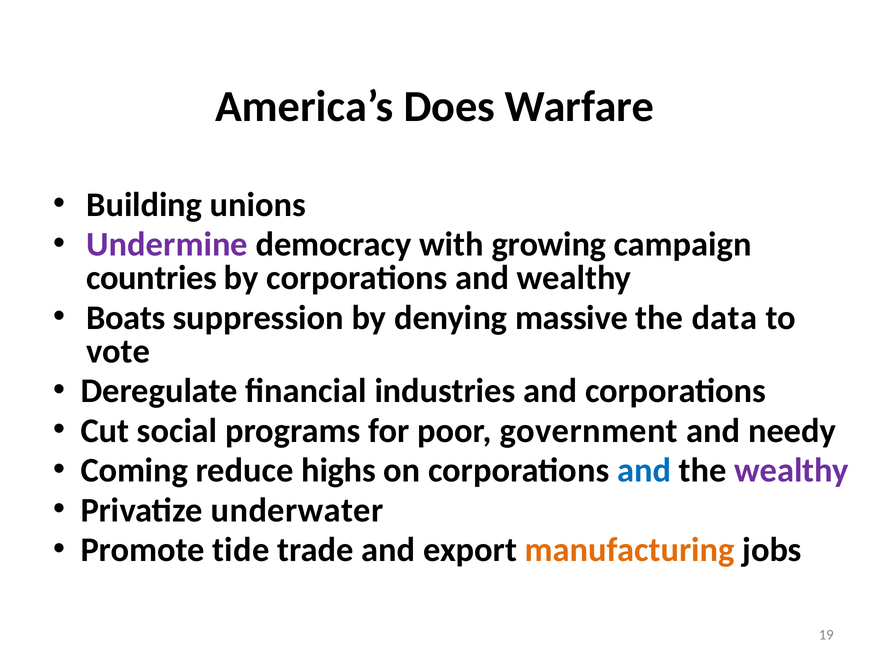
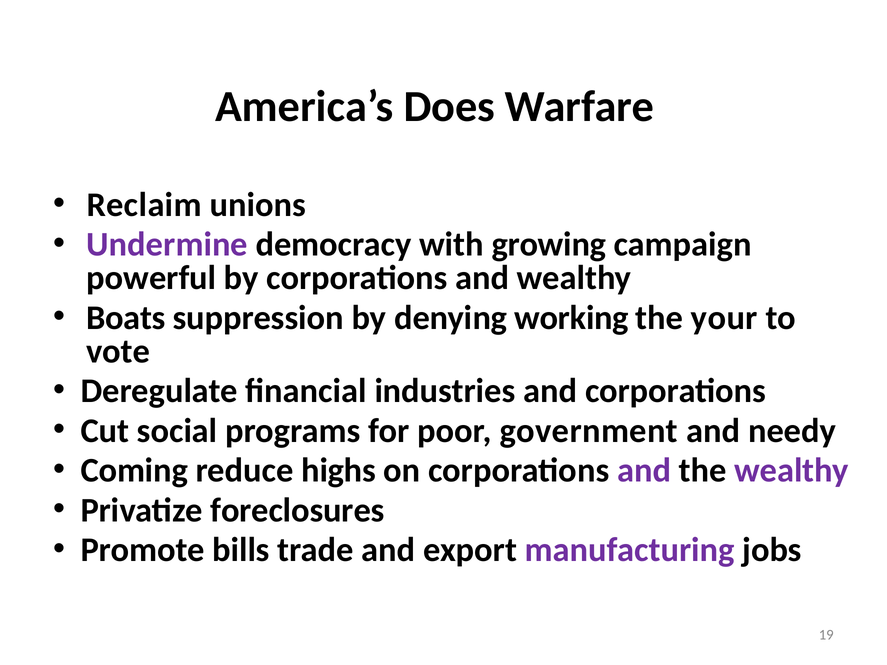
Building: Building -> Reclaim (144, 205)
countries: countries -> powerful (151, 278)
massive: massive -> working (572, 318)
data: data -> your (724, 318)
and colour: blue -> purple (644, 471)
underwater: underwater -> foreclosures (297, 510)
tide: tide -> bills (241, 550)
manufacturing colour: orange -> purple (630, 550)
